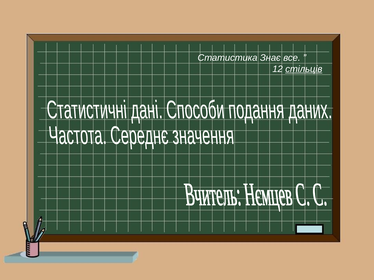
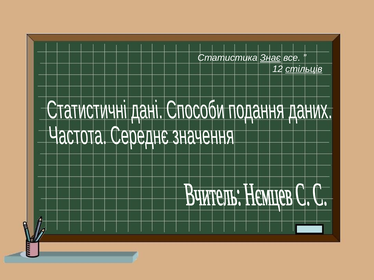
Знає underline: none -> present (270, 58)
